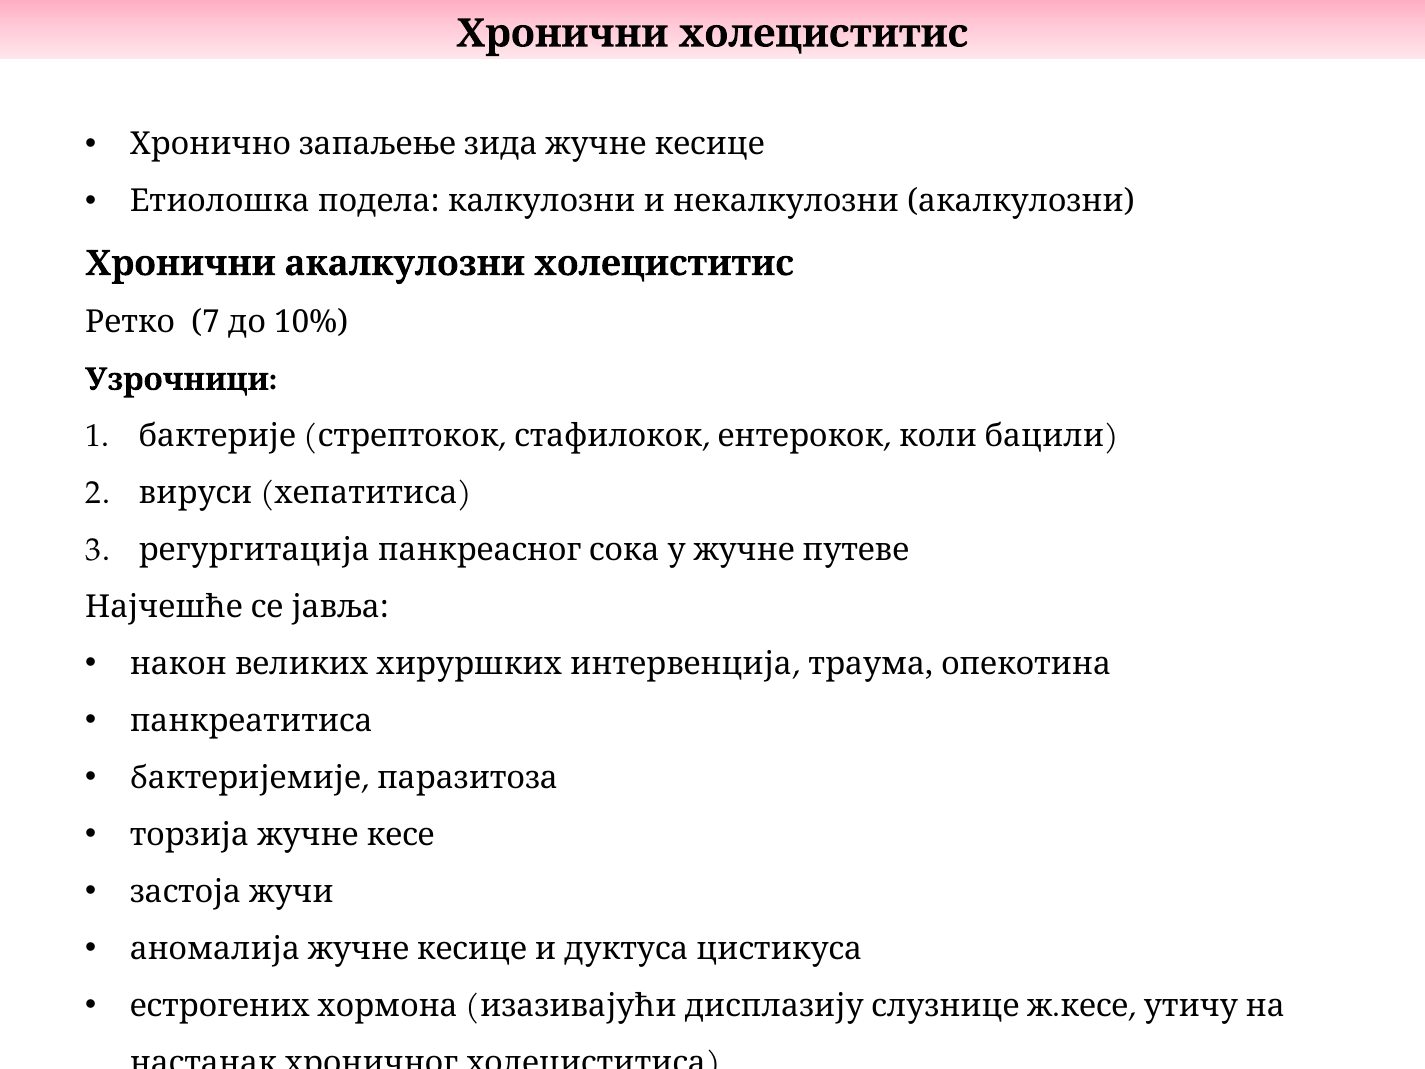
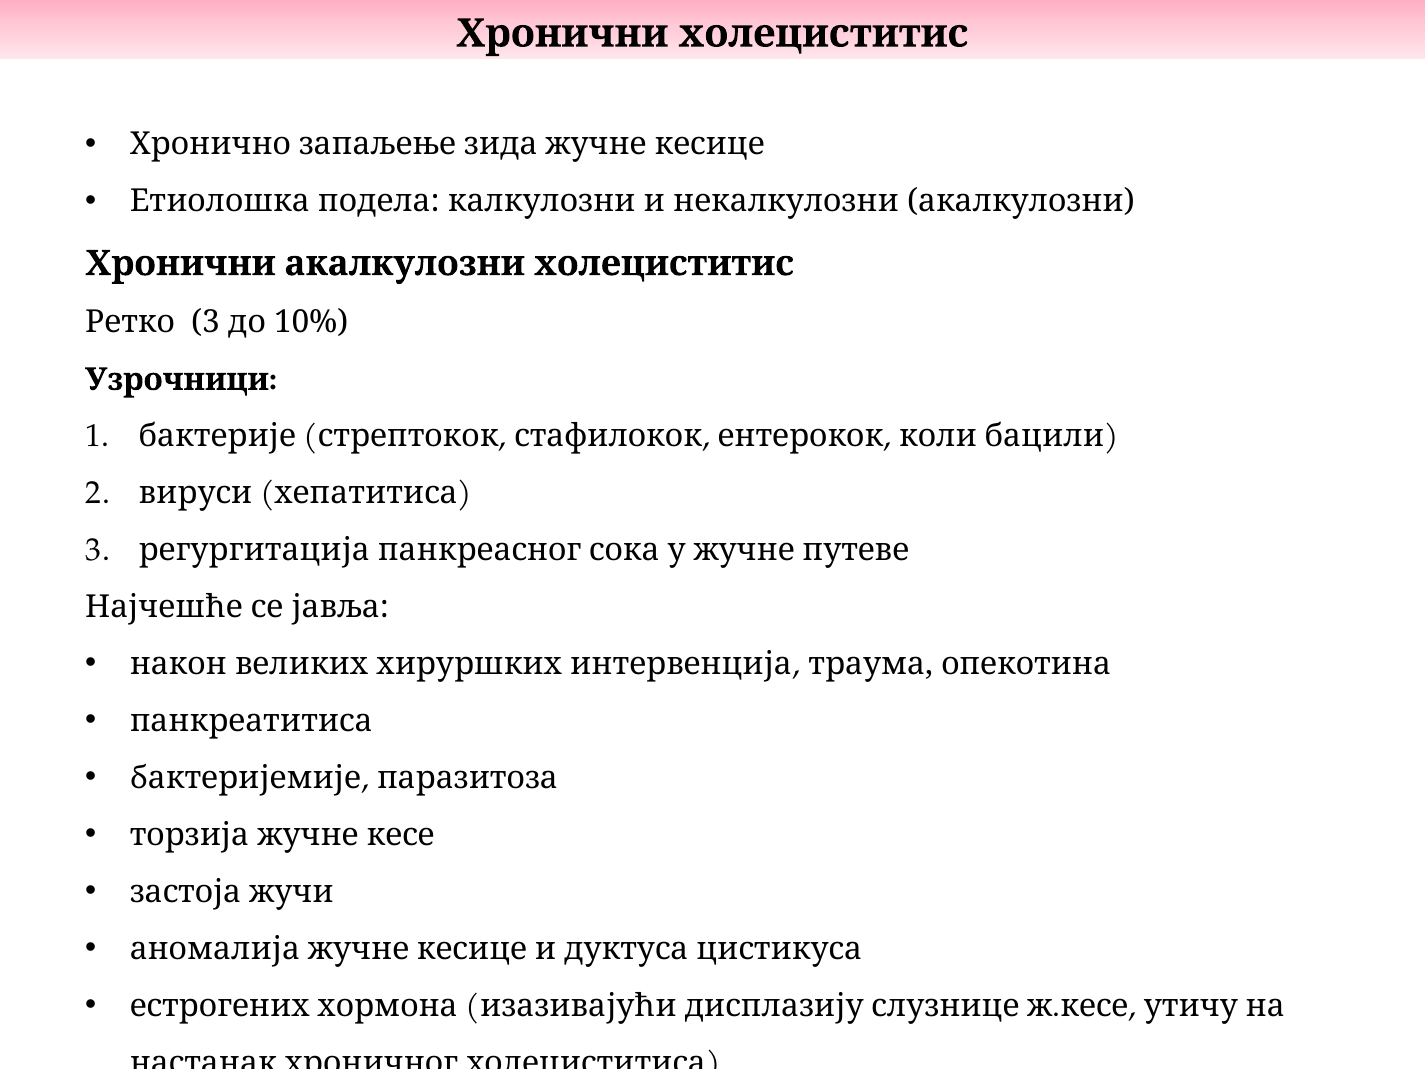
Ретко 7: 7 -> 3 (206, 322)
